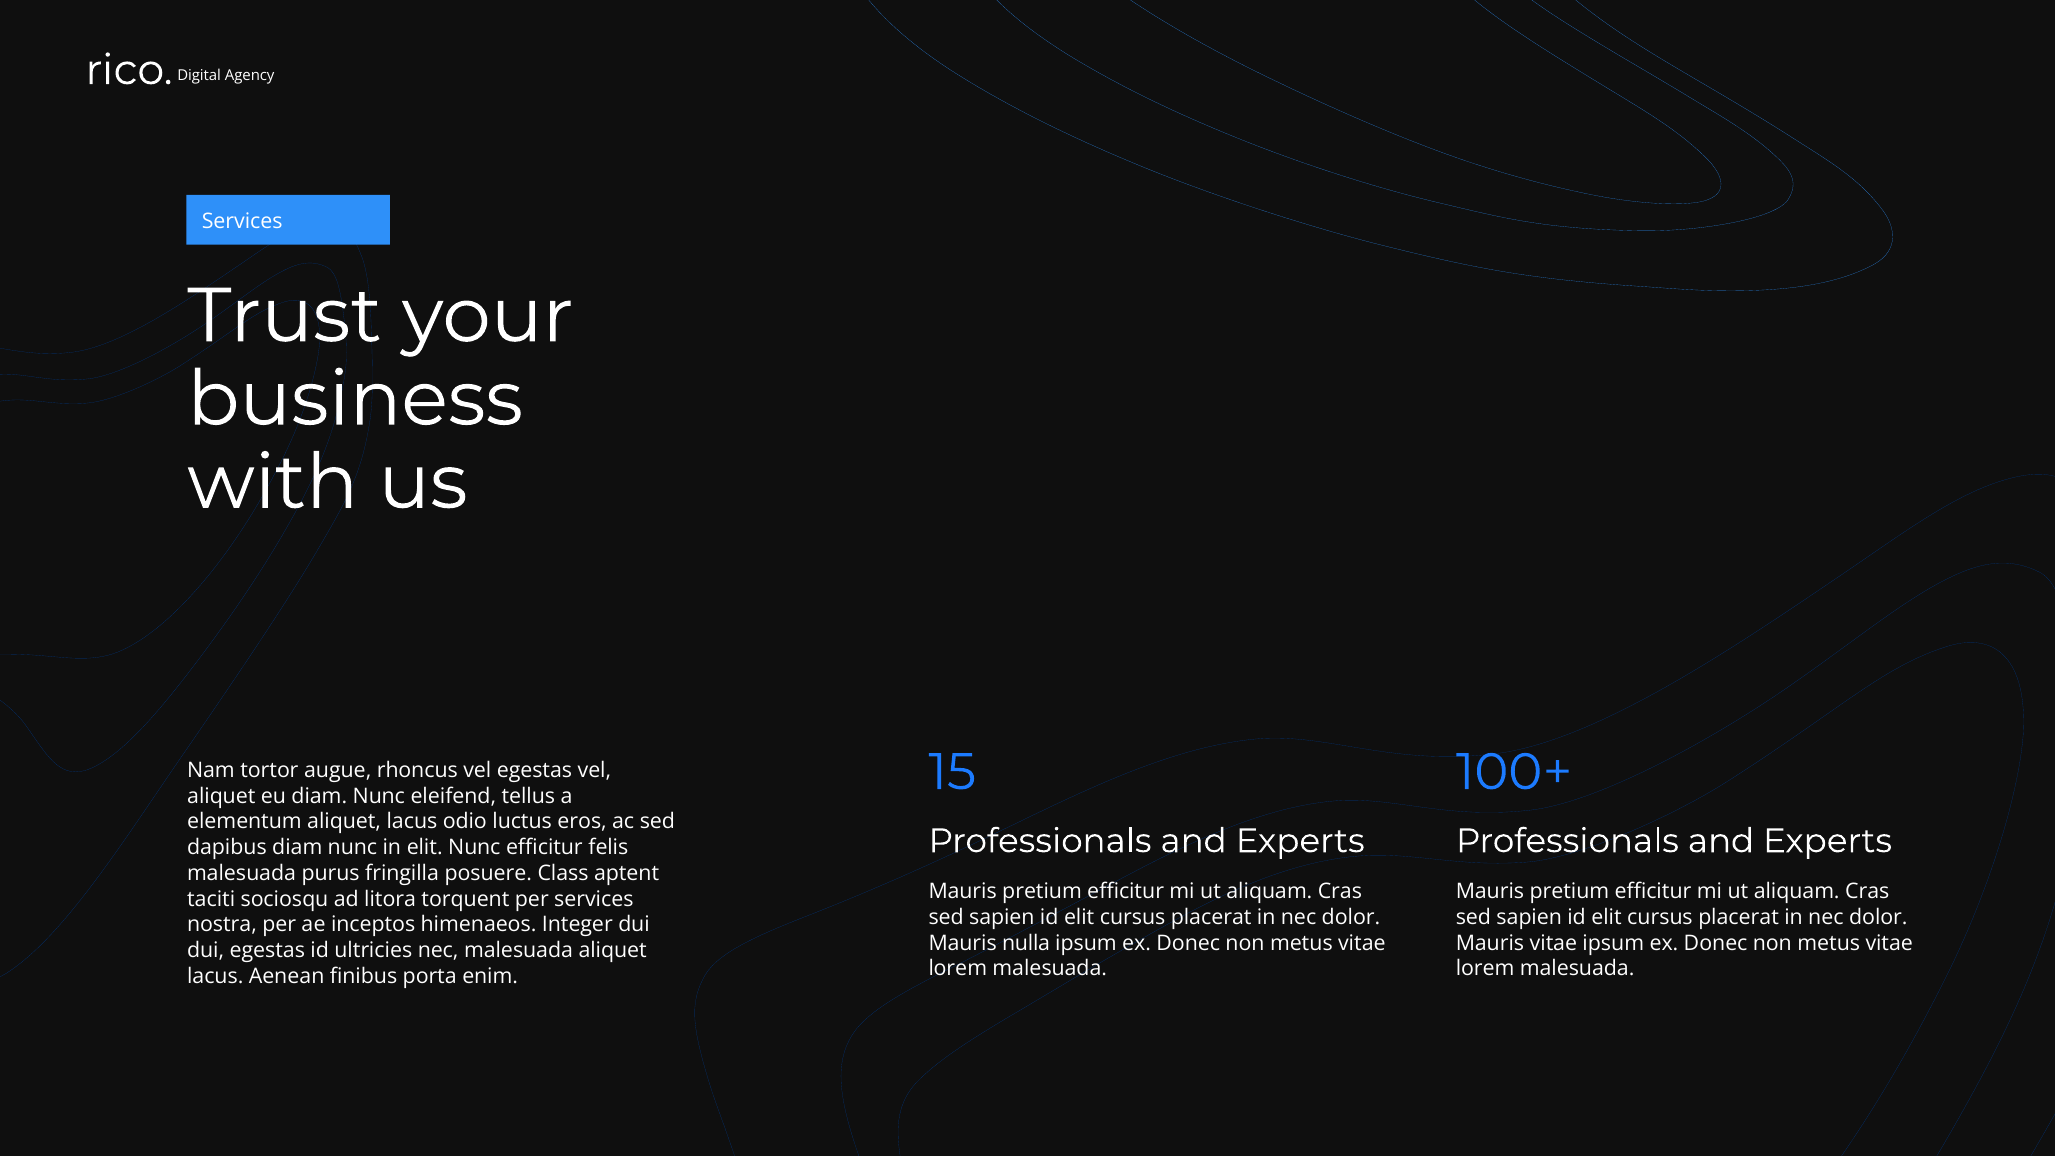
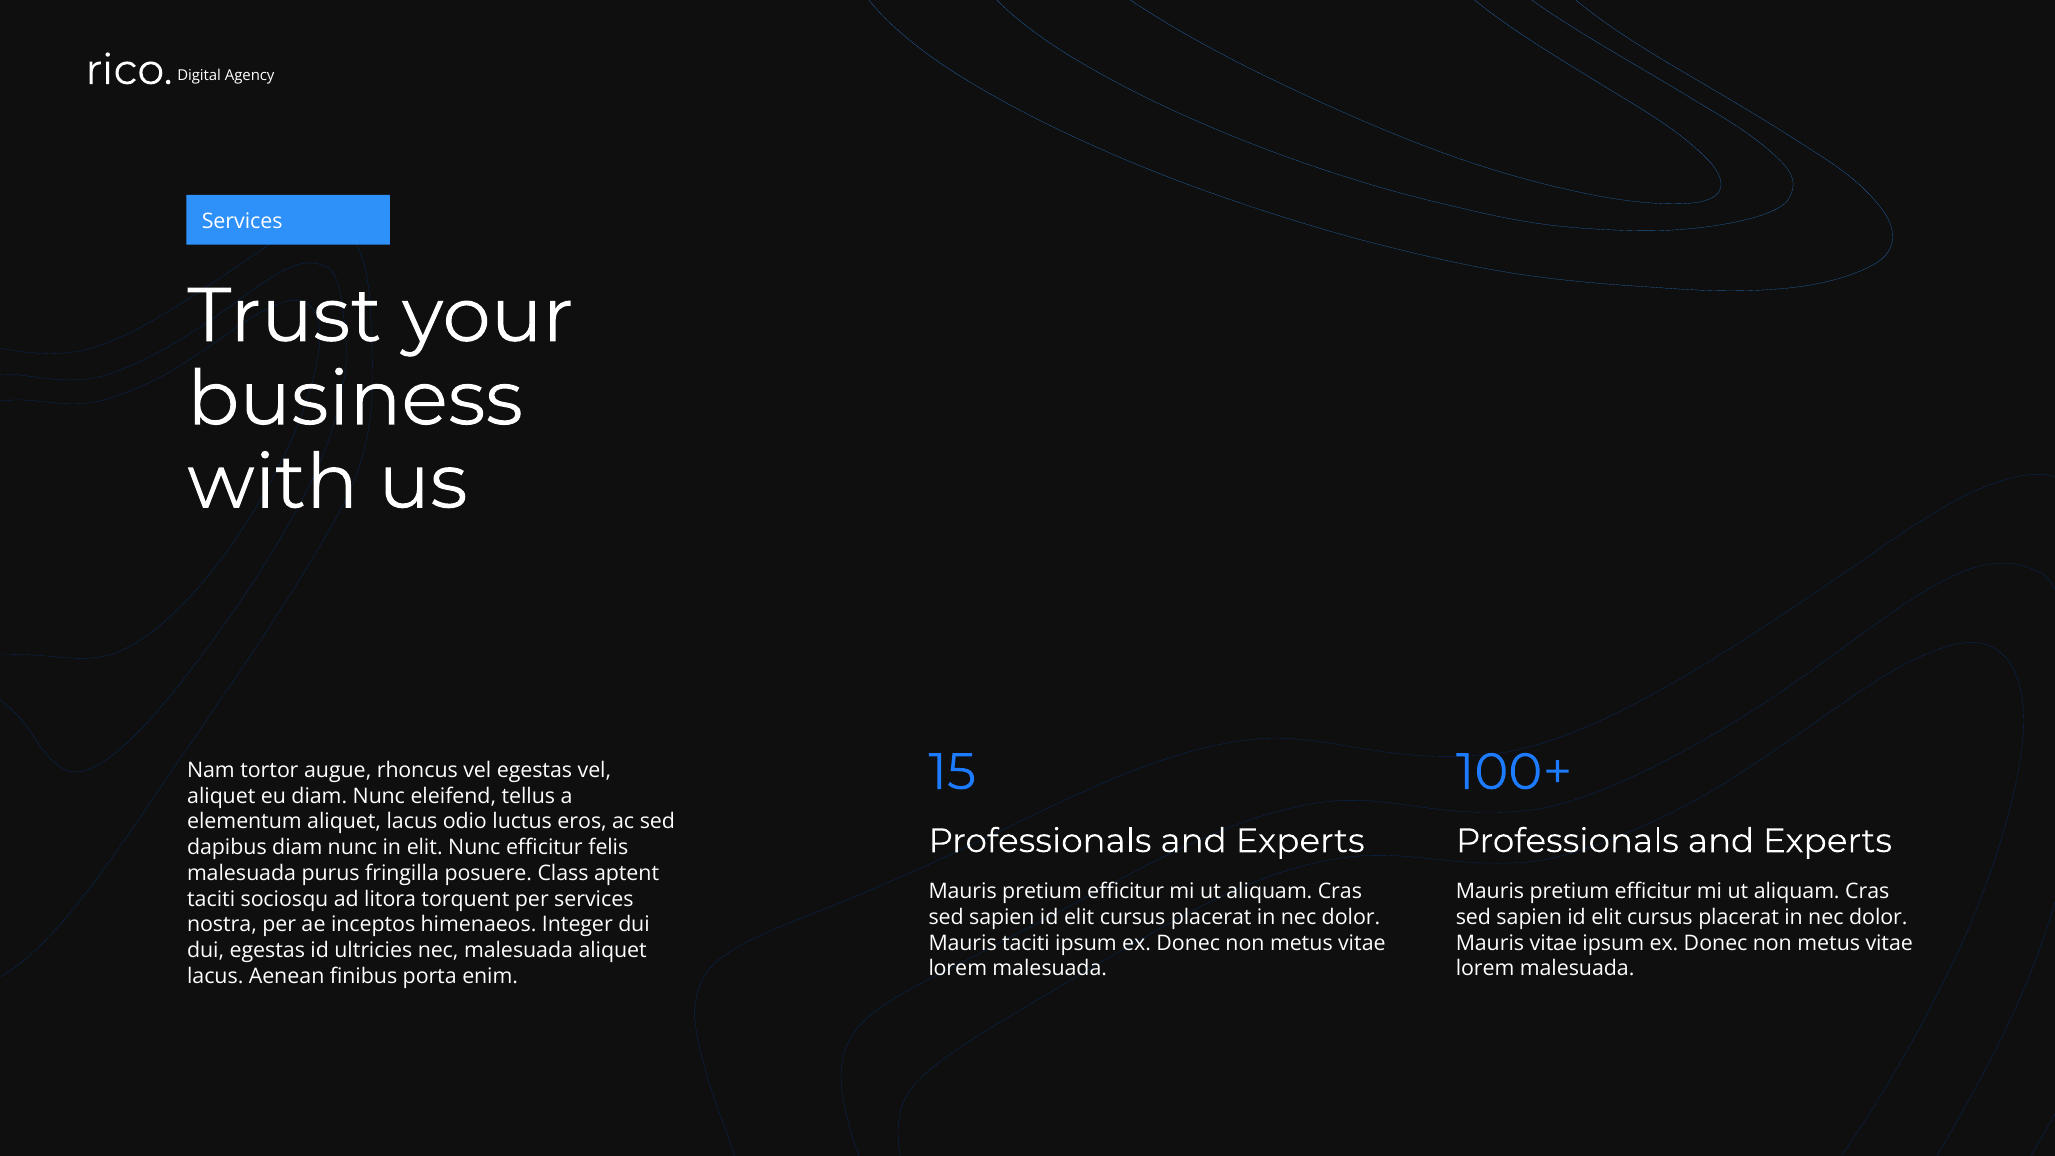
Mauris nulla: nulla -> taciti (1026, 943)
